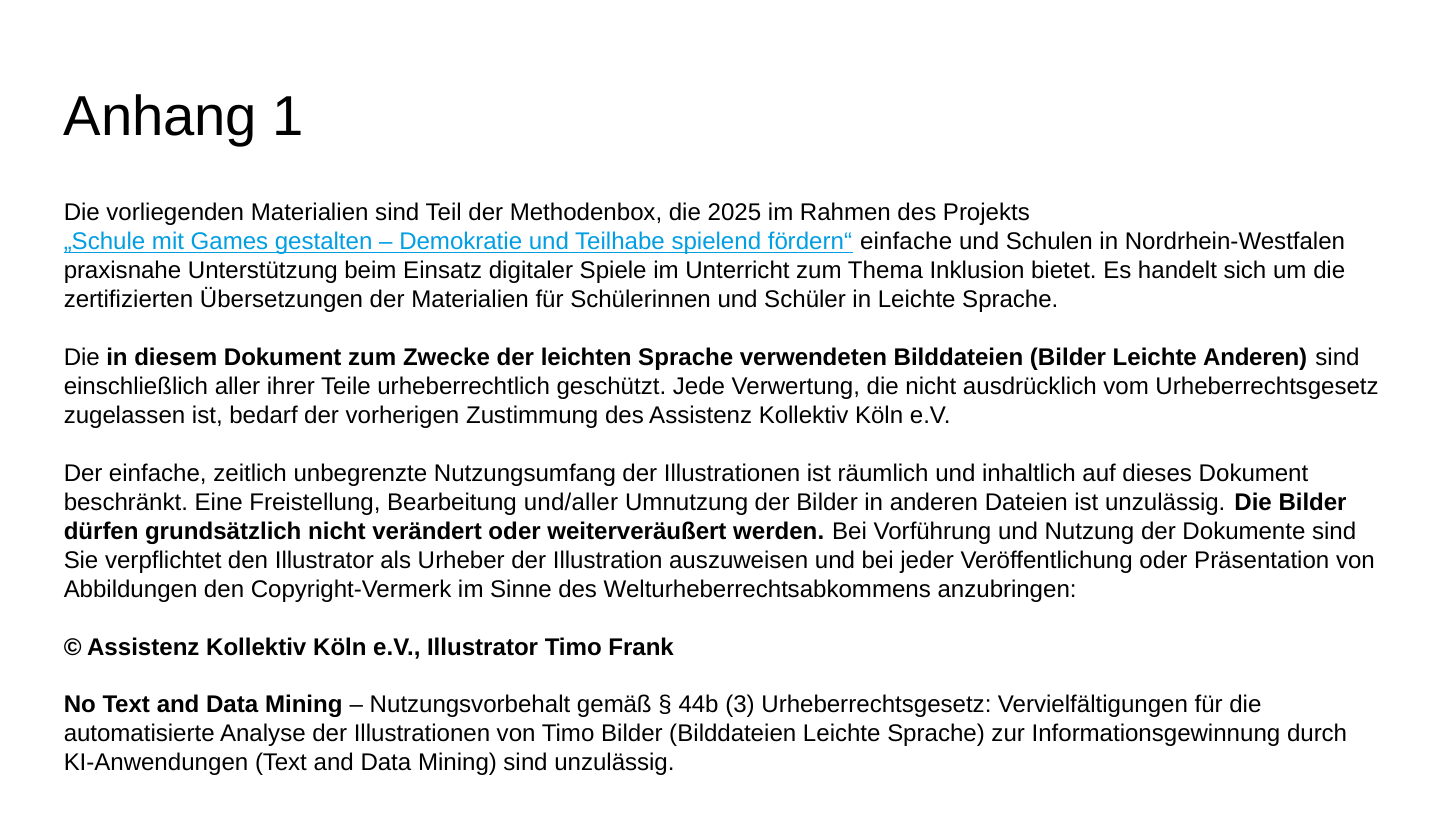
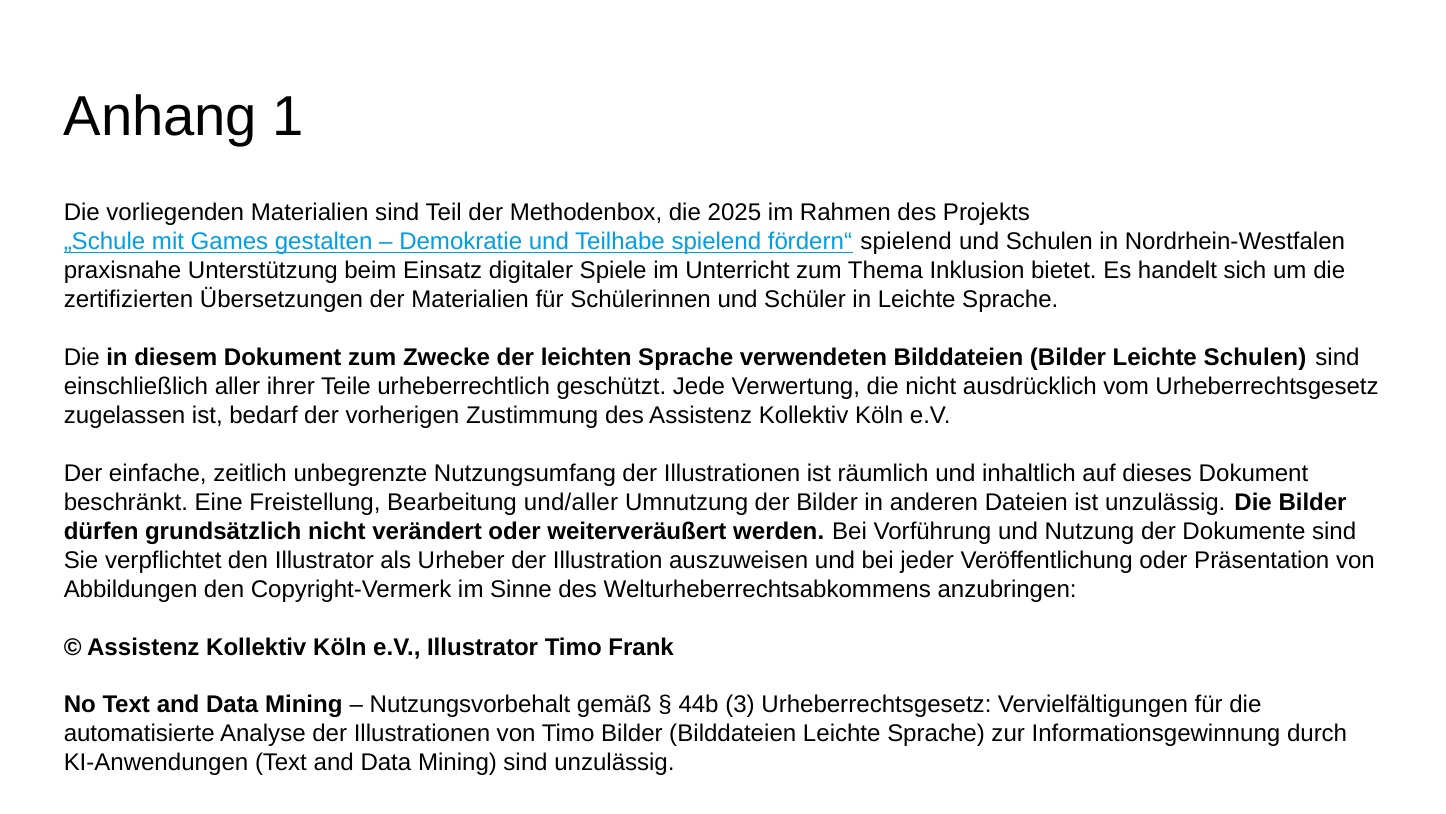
fördern“ einfache: einfache -> spielend (906, 242)
Leichte Anderen: Anderen -> Schulen (1255, 357)
